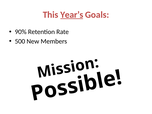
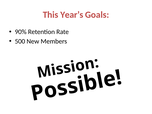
Year’s underline: present -> none (72, 15)
